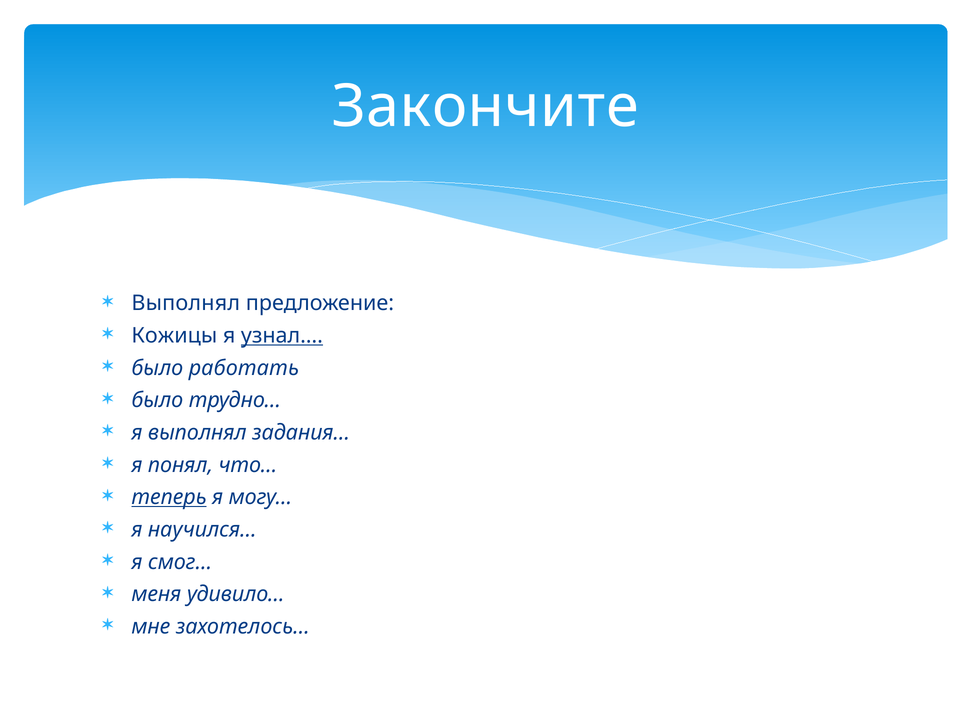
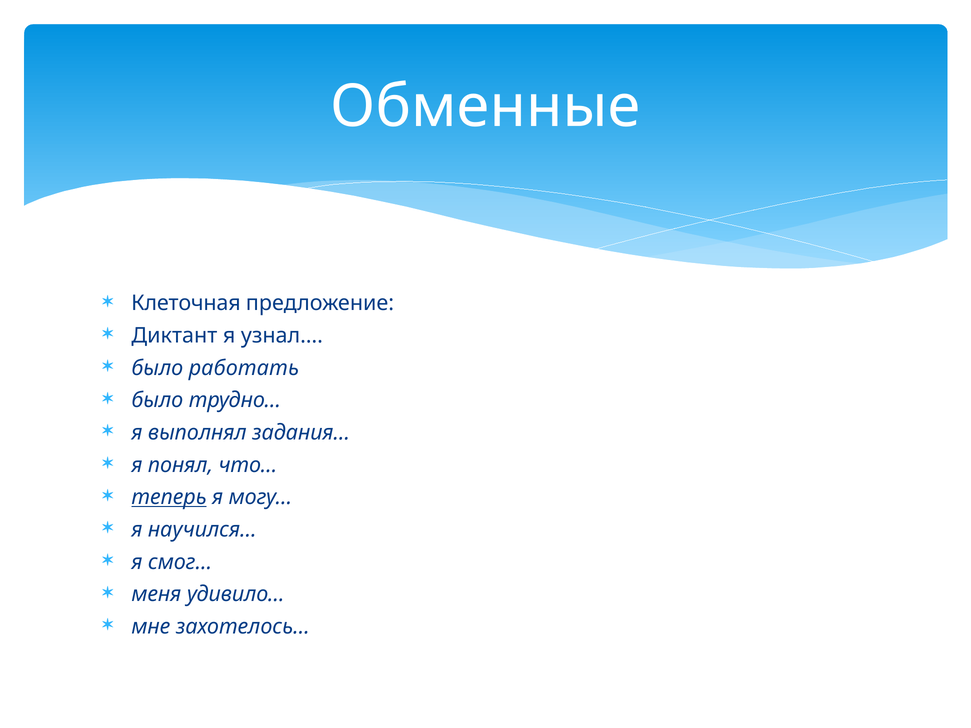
Закончите: Закончите -> Обменные (485, 107)
Выполнял: Выполнял -> Клеточная (186, 303)
Кожицы: Кожицы -> Диктант (174, 336)
узнал… underline: present -> none (282, 336)
